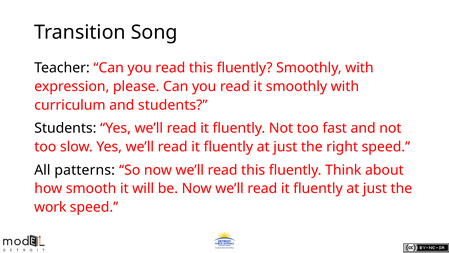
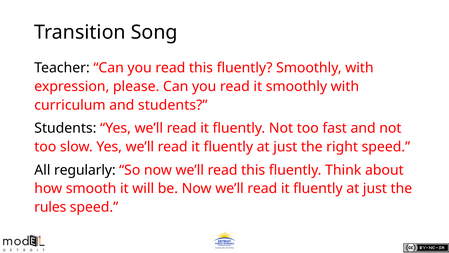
patterns: patterns -> regularly (85, 170)
work: work -> rules (50, 207)
